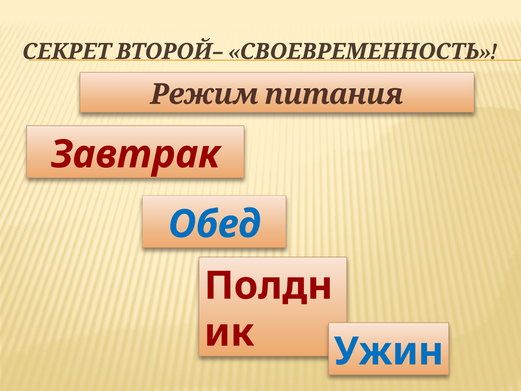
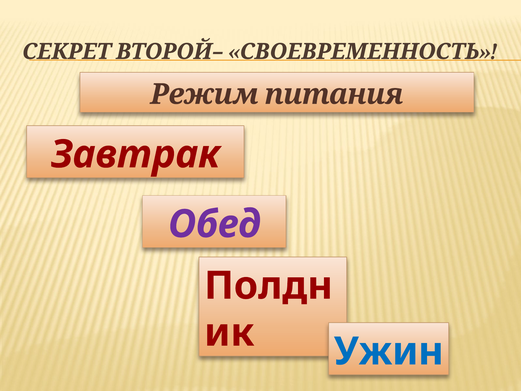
Обед colour: blue -> purple (214, 224)
